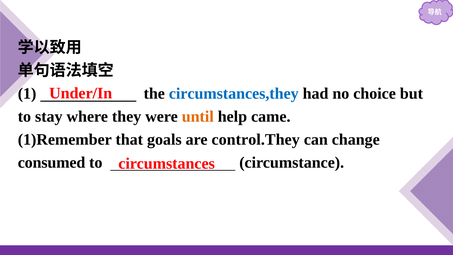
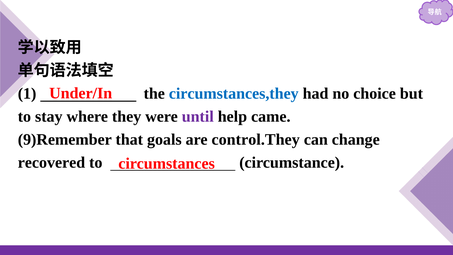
until colour: orange -> purple (198, 116)
1)Remember: 1)Remember -> 9)Remember (65, 139)
consumed: consumed -> recovered (51, 162)
